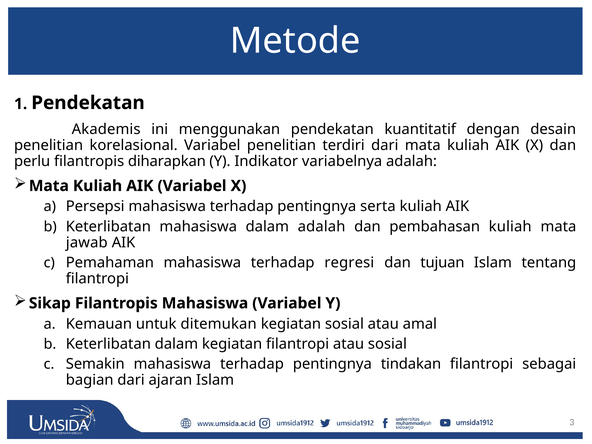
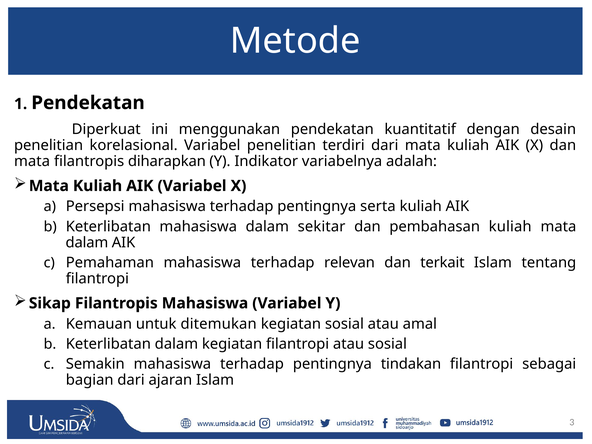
Akademis: Akademis -> Diperkuat (106, 129)
perlu: perlu -> mata (32, 161)
dalam adalah: adalah -> sekitar (322, 227)
jawab: jawab -> dalam (87, 243)
regresi: regresi -> relevan (349, 263)
tujuan: tujuan -> terkait (442, 263)
